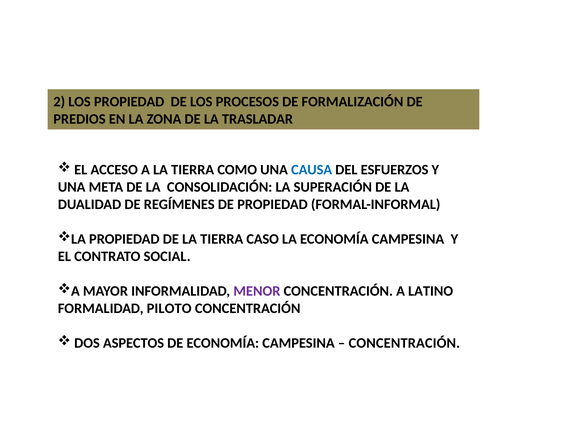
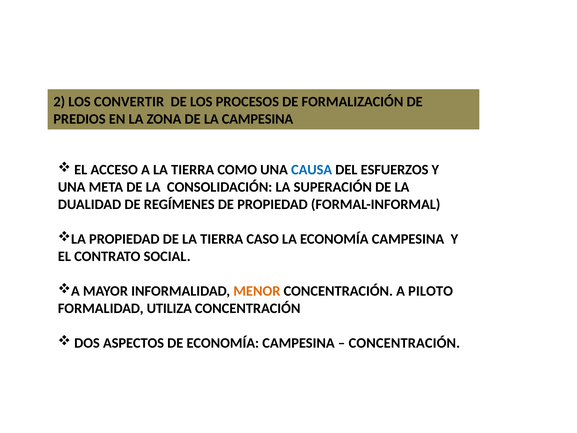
LOS PROPIEDAD: PROPIEDAD -> CONVERTIR (129, 102)
LA TRASLADAR: TRASLADAR -> CAMPESINA (258, 119)
MENOR colour: purple -> orange (257, 291)
LATINO: LATINO -> PILOTO (431, 291)
PILOTO: PILOTO -> UTILIZA (169, 308)
